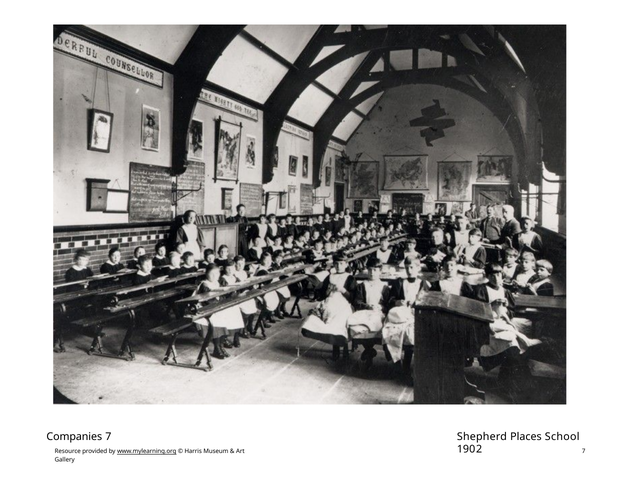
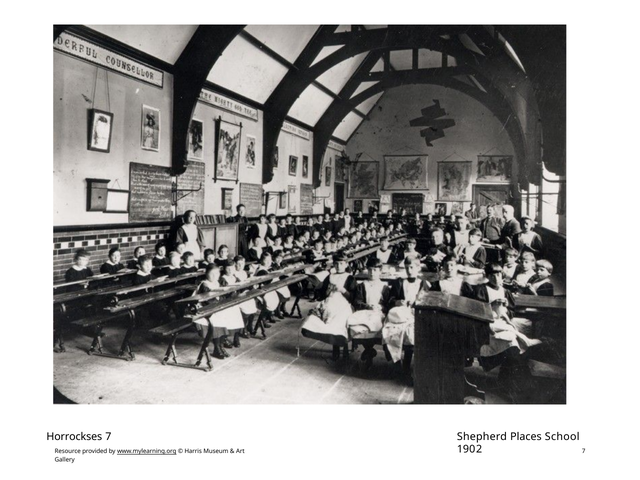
Companies: Companies -> Horrockses (74, 437)
